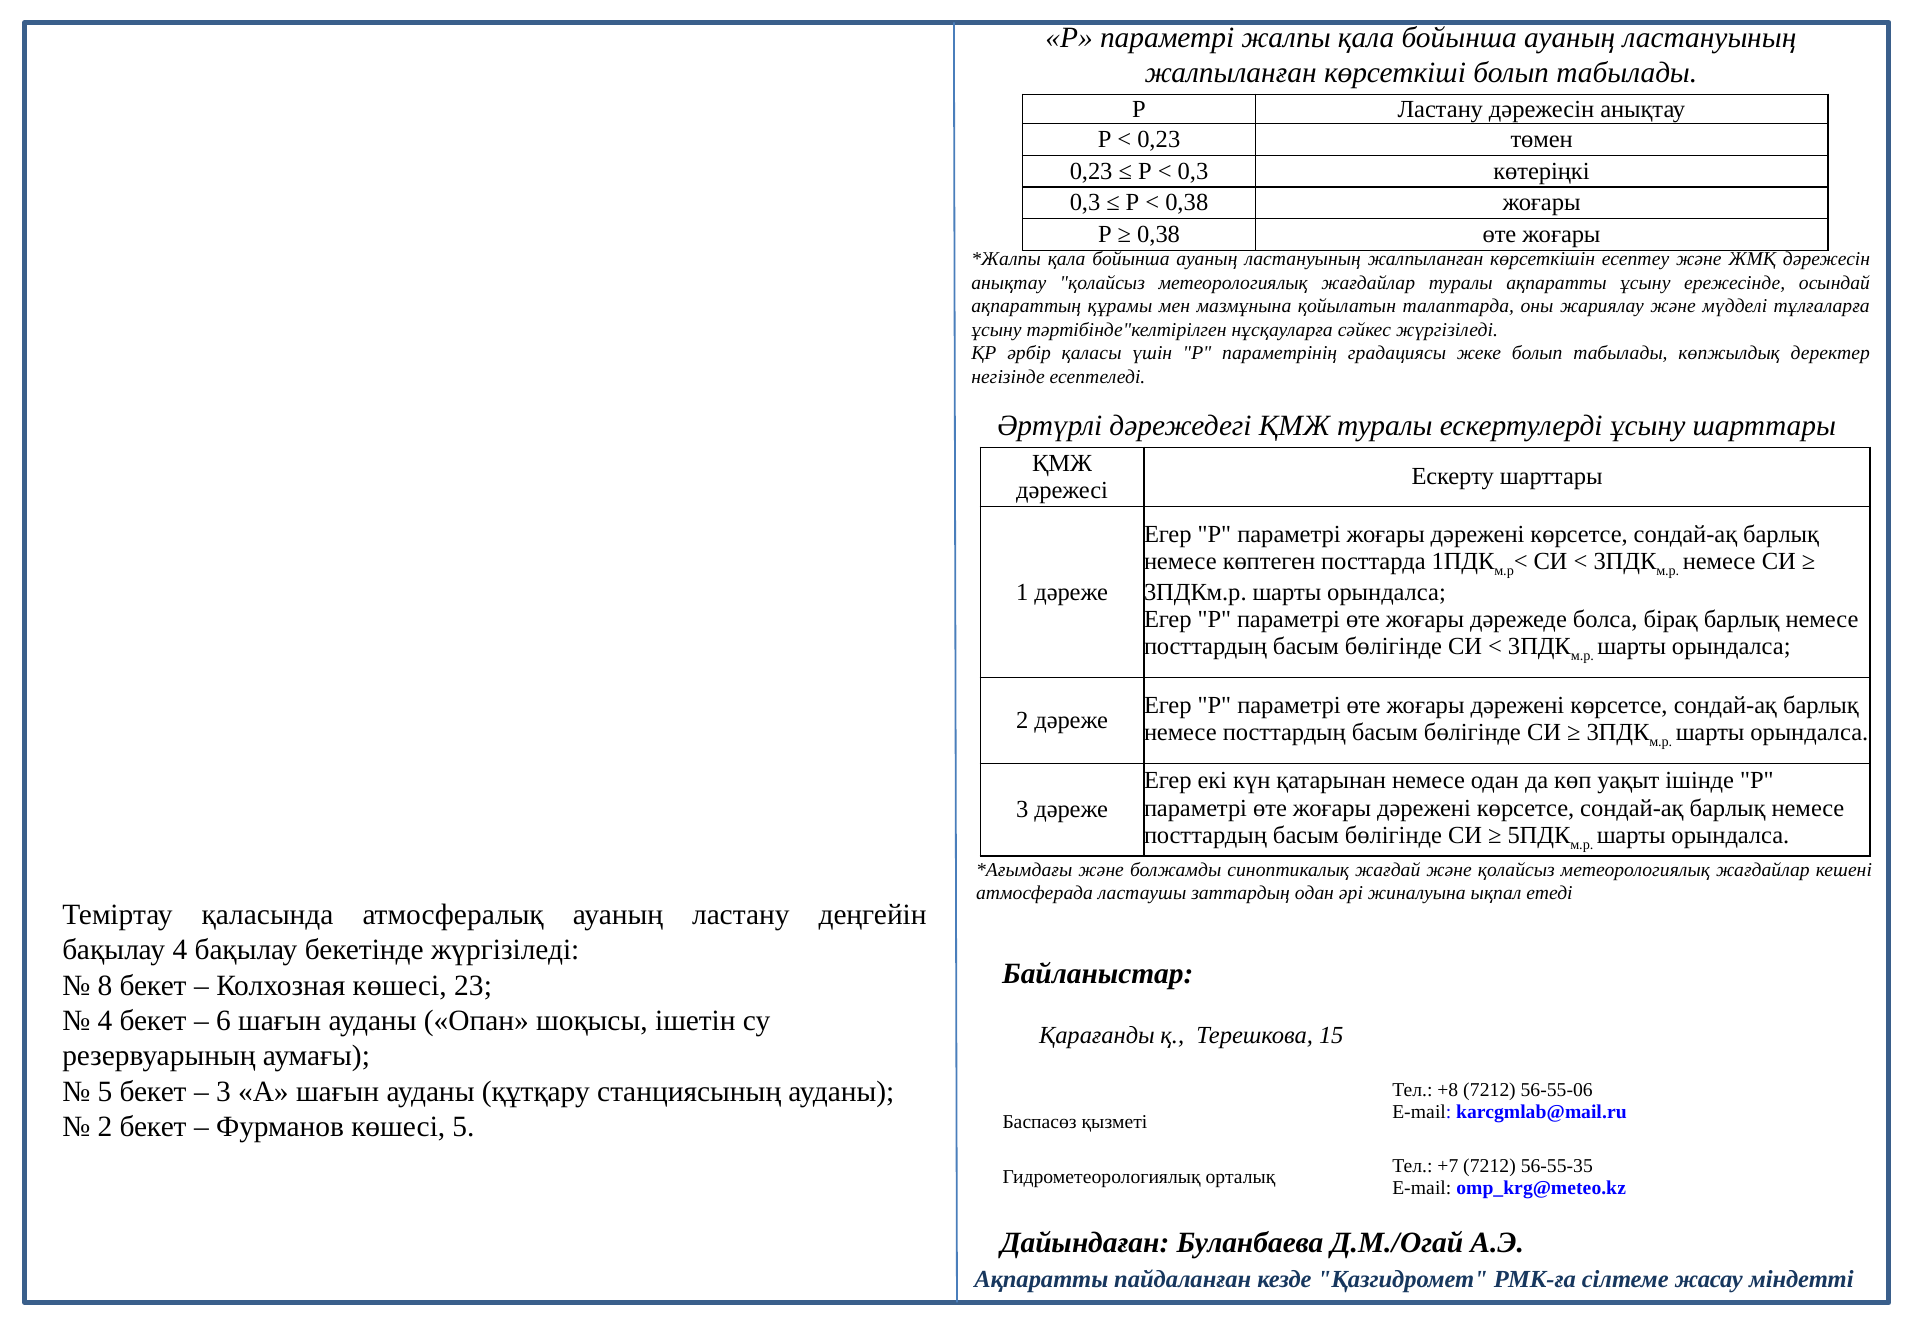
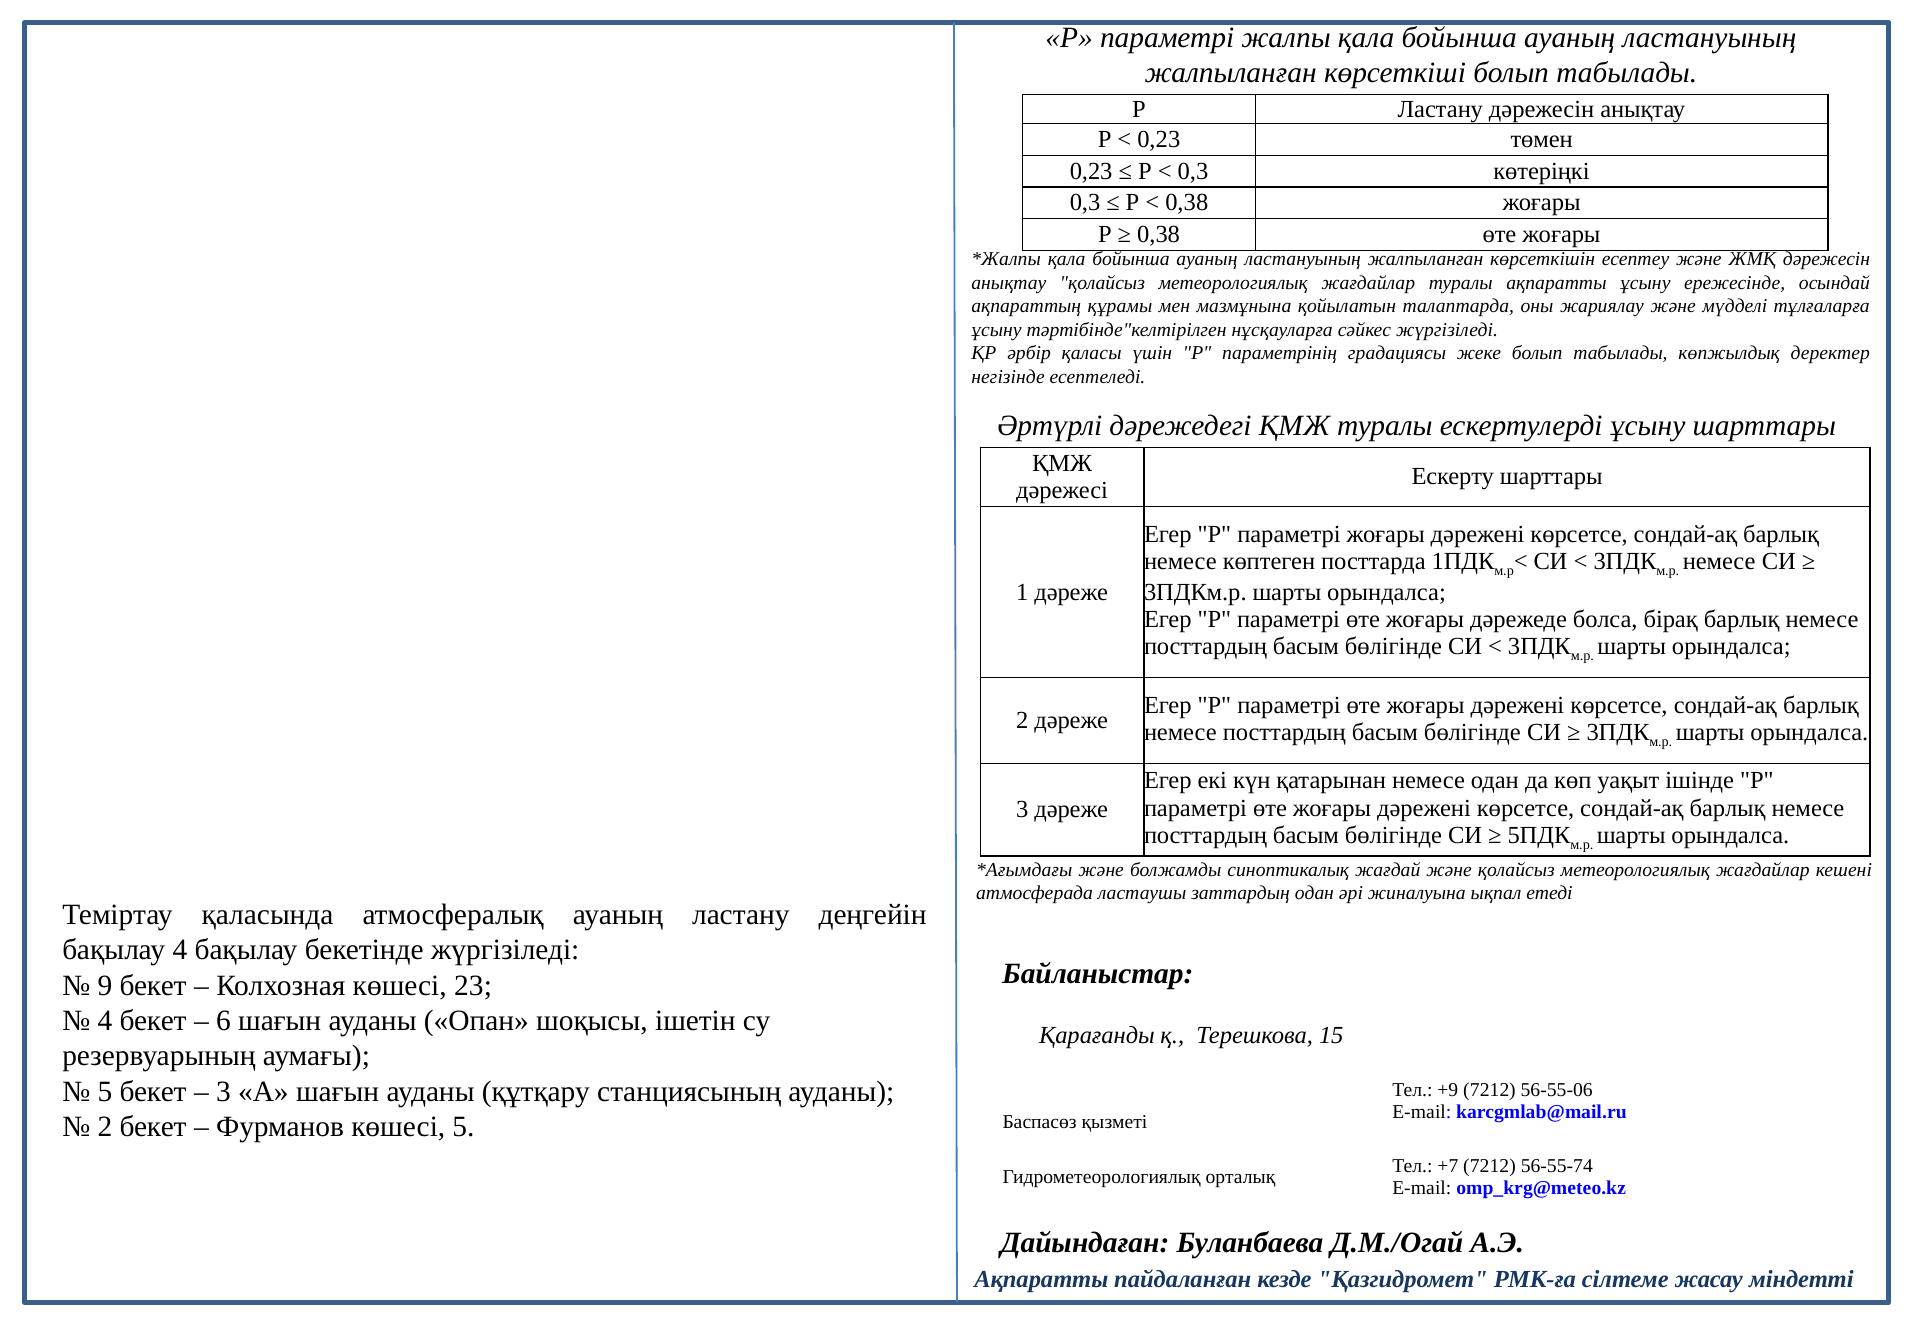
8: 8 -> 9 (105, 985)
+8: +8 -> +9 (1448, 1090)
56-55-35: 56-55-35 -> 56-55-74 (1557, 1166)
